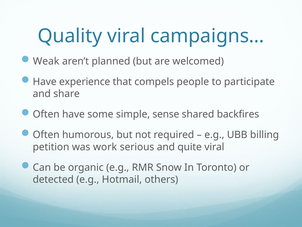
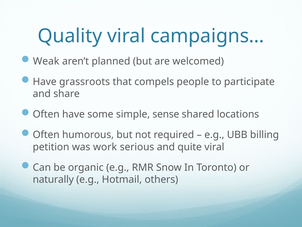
experience: experience -> grassroots (85, 82)
backfires: backfires -> locations (238, 114)
detected: detected -> naturally (53, 179)
